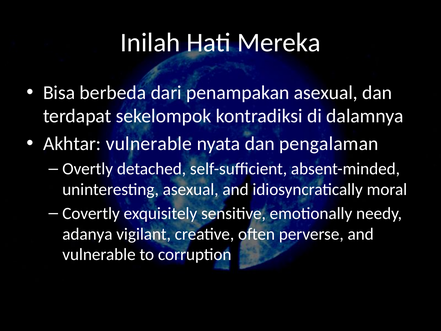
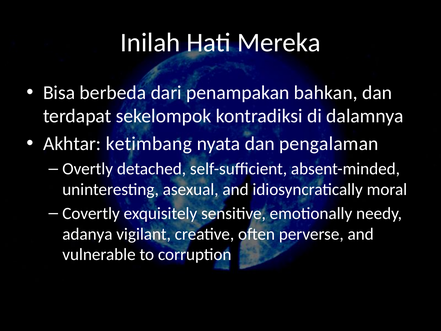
penampakan asexual: asexual -> bahkan (326, 93)
Akhtar vulnerable: vulnerable -> ketimbang (149, 144)
